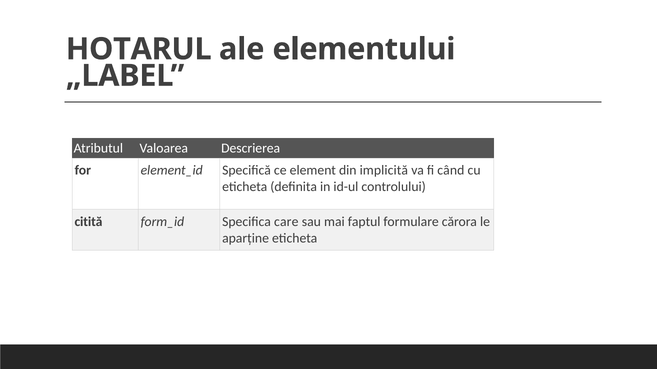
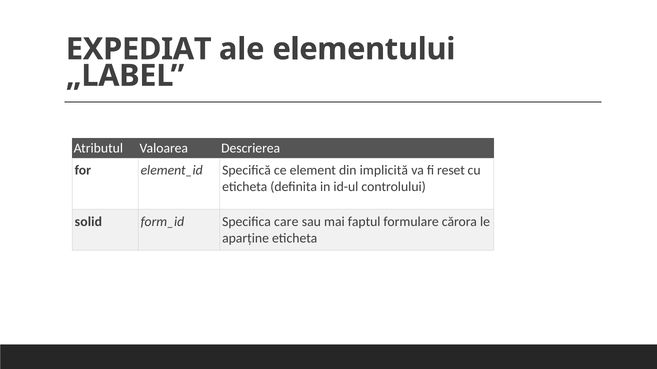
HOTARUL: HOTARUL -> EXPEDIAT (139, 49)
când: când -> reset (451, 170)
citită: citită -> solid (88, 222)
